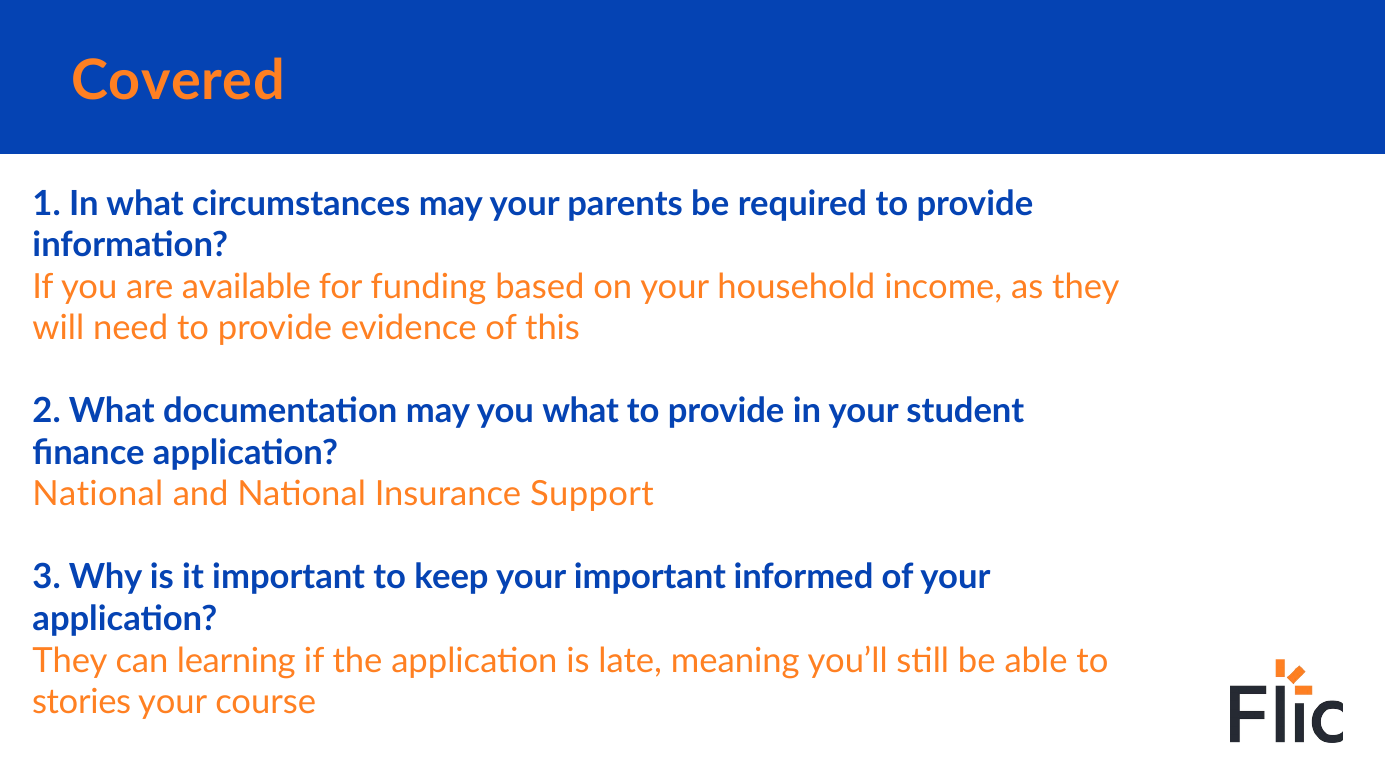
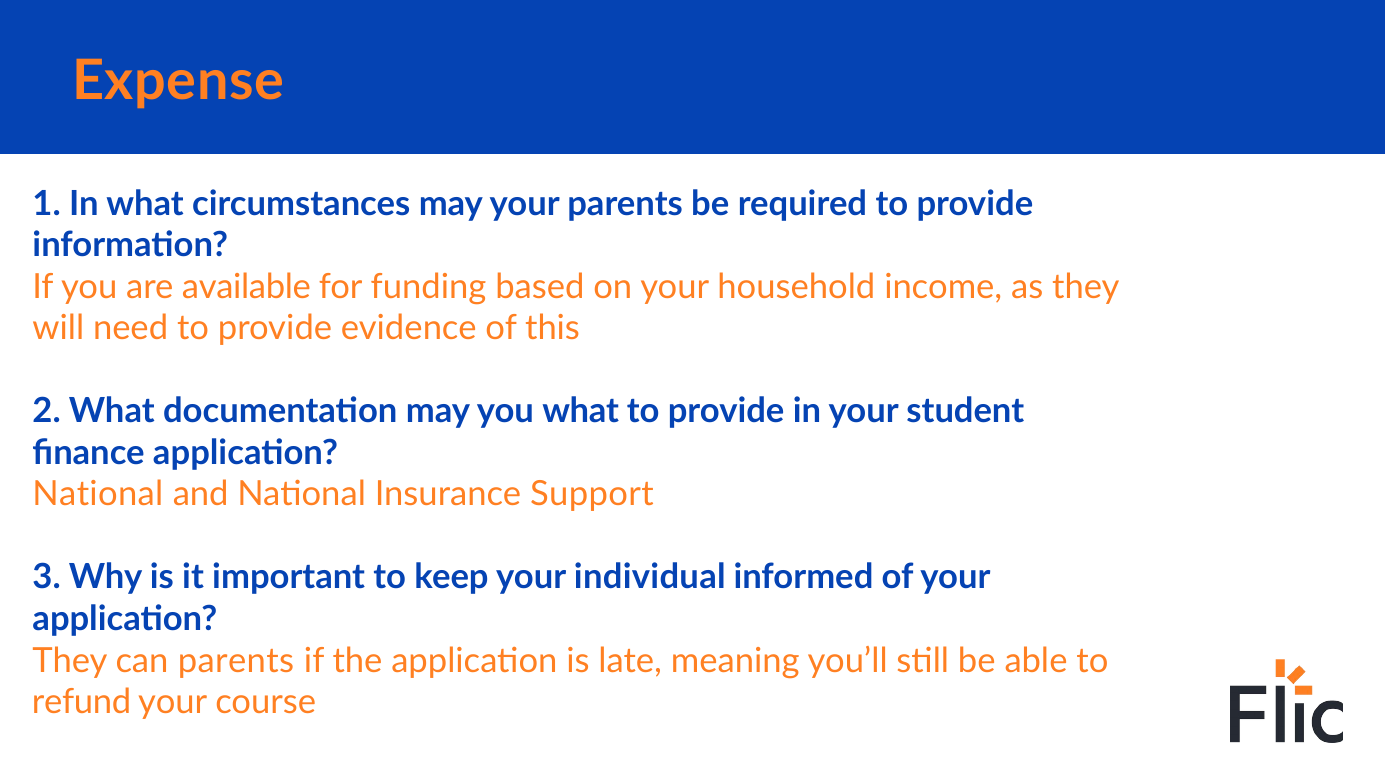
Covered: Covered -> Expense (178, 81)
your important: important -> individual (650, 578)
can learning: learning -> parents (236, 661)
stories: stories -> refund (82, 702)
